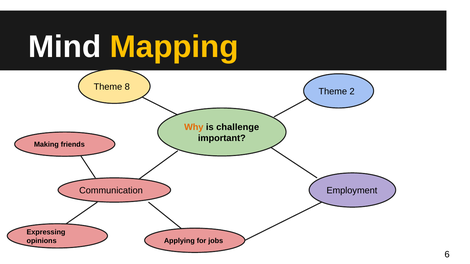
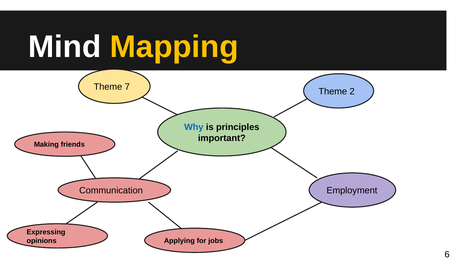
8: 8 -> 7 (127, 87)
Why colour: orange -> blue (194, 127)
challenge: challenge -> principles (238, 127)
